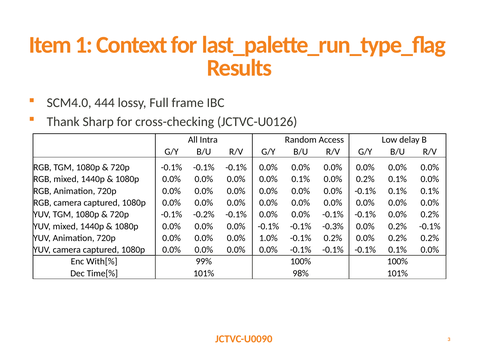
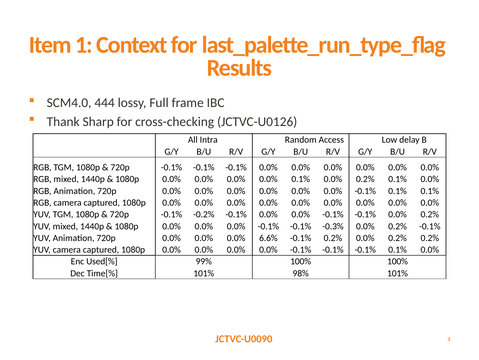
1.0%: 1.0% -> 6.6% (268, 238)
With[%: With[% -> Used[% (102, 261)
